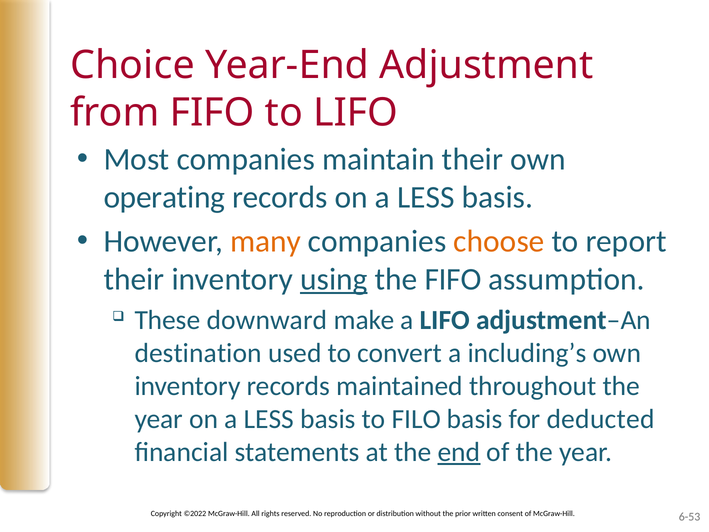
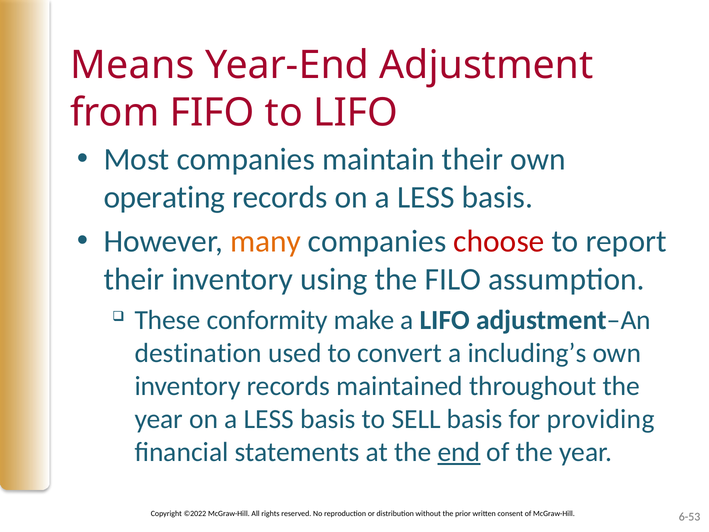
Choice: Choice -> Means (132, 65)
choose colour: orange -> red (499, 241)
using underline: present -> none (334, 279)
the FIFO: FIFO -> FILO (453, 279)
downward: downward -> conformity (267, 320)
FILO: FILO -> SELL (416, 419)
deducted: deducted -> providing (601, 419)
